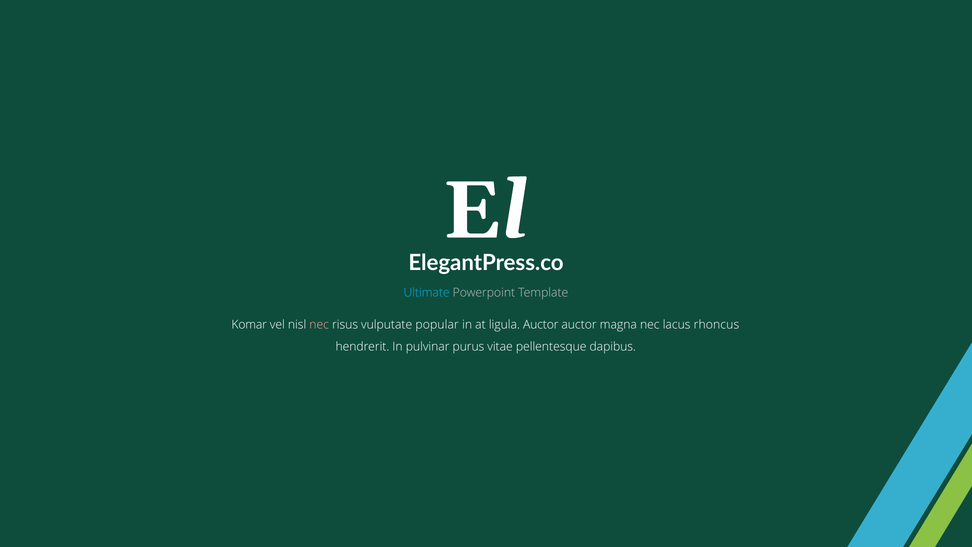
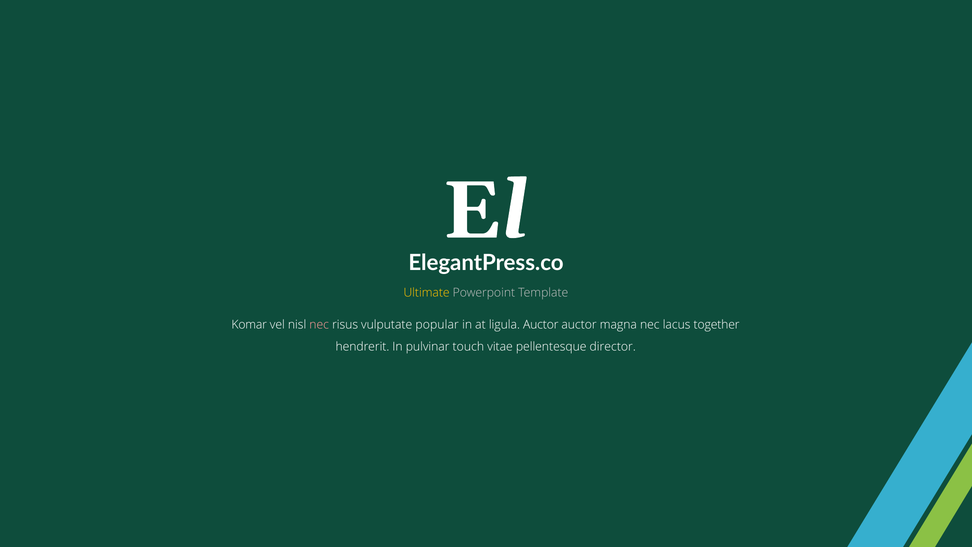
Ultimate colour: light blue -> yellow (427, 293)
rhoncus: rhoncus -> together (717, 325)
purus: purus -> touch (468, 347)
dapibus: dapibus -> director (613, 347)
